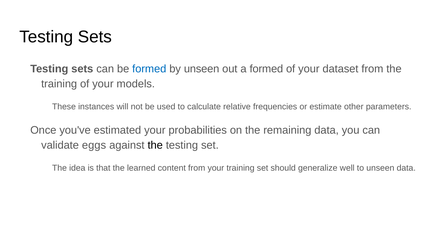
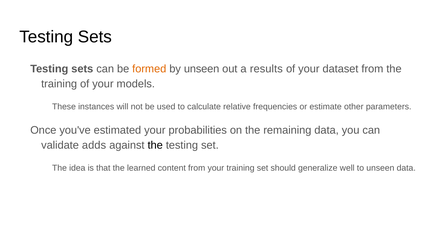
formed colour: blue -> orange (149, 69)
a formed: formed -> results (266, 69)
eggs: eggs -> adds (94, 145)
